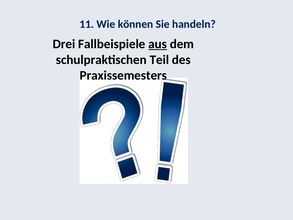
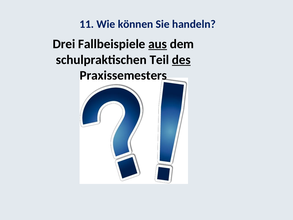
des underline: none -> present (181, 60)
